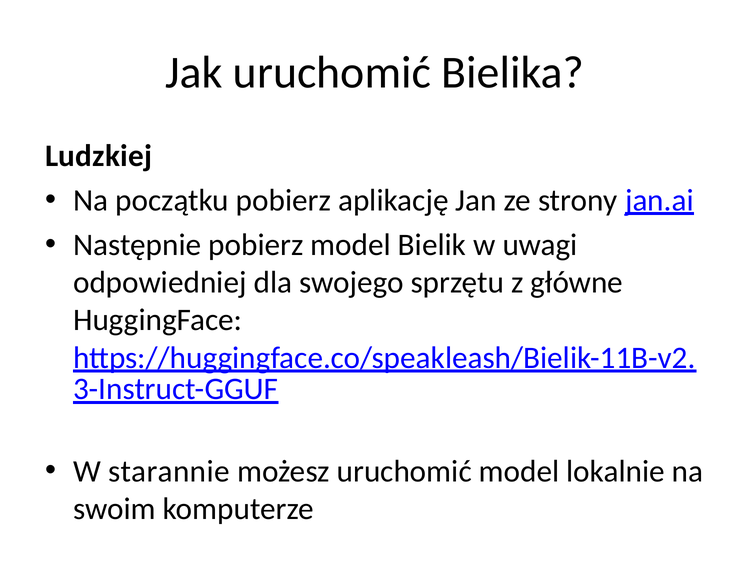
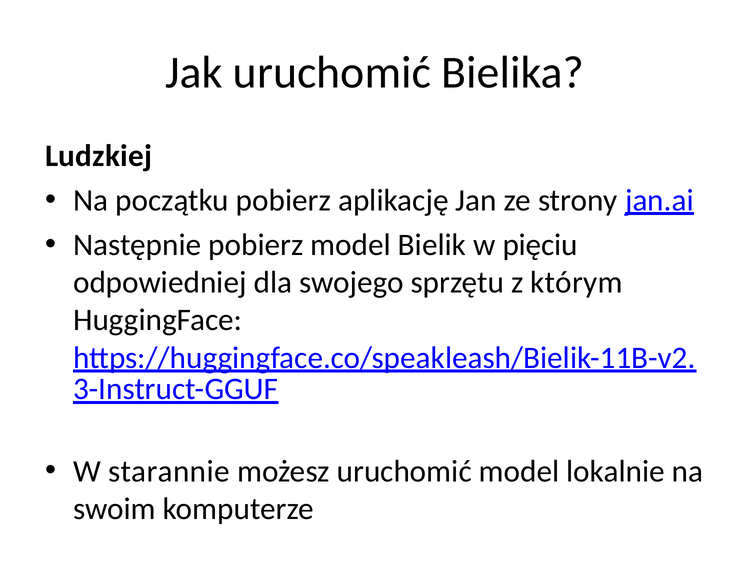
uwagi: uwagi -> pięciu (540, 245)
główne: główne -> którym (576, 282)
